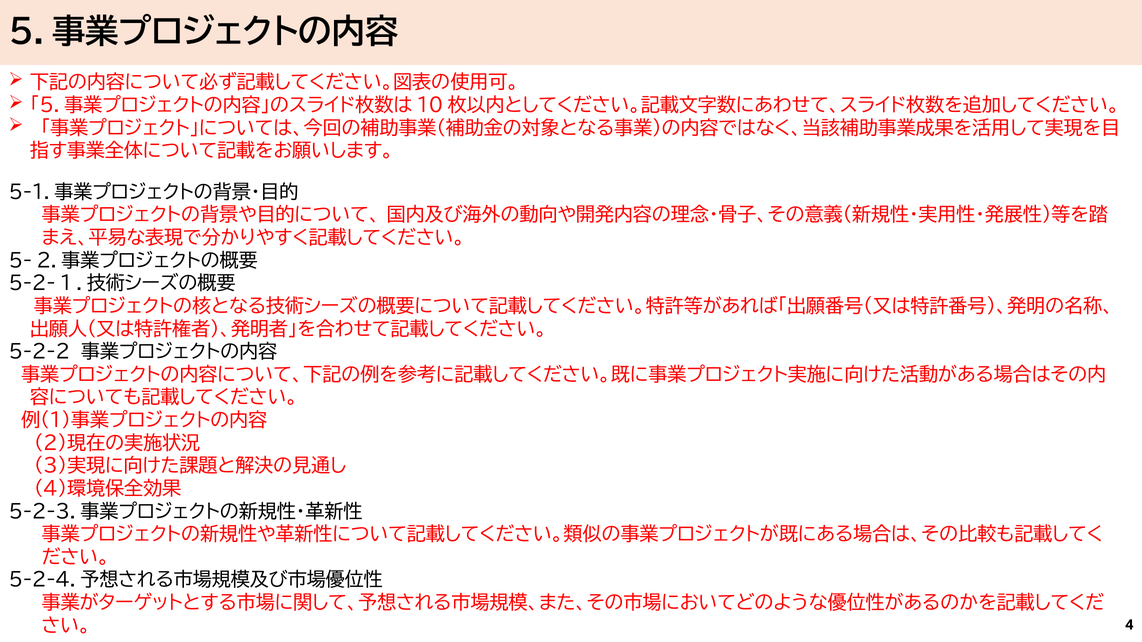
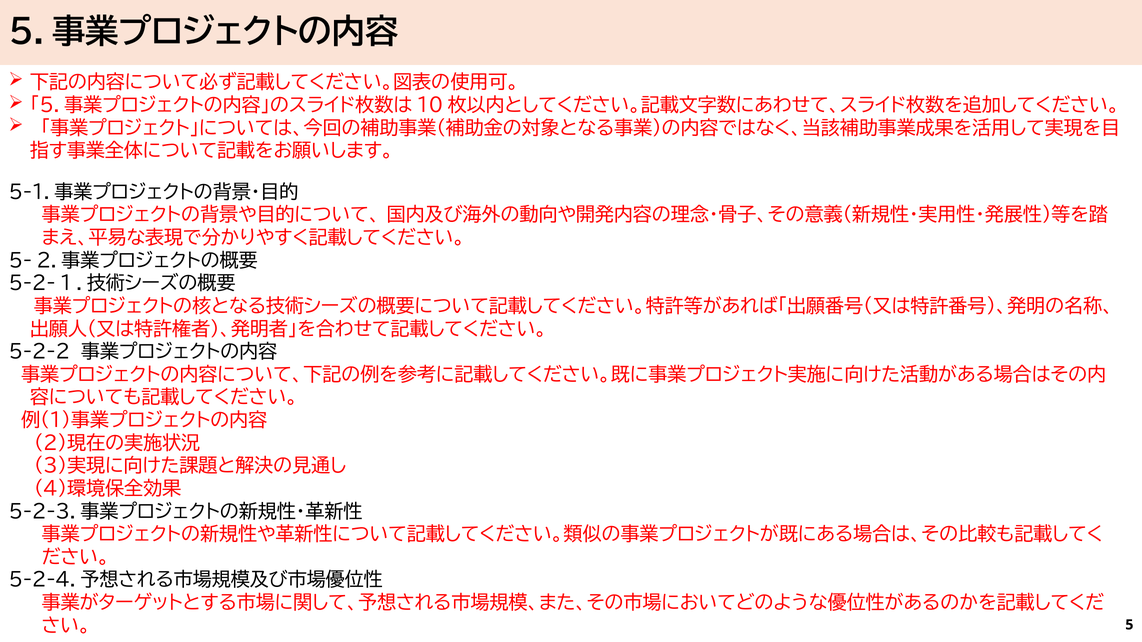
4: 4 -> 5 (1129, 625)
